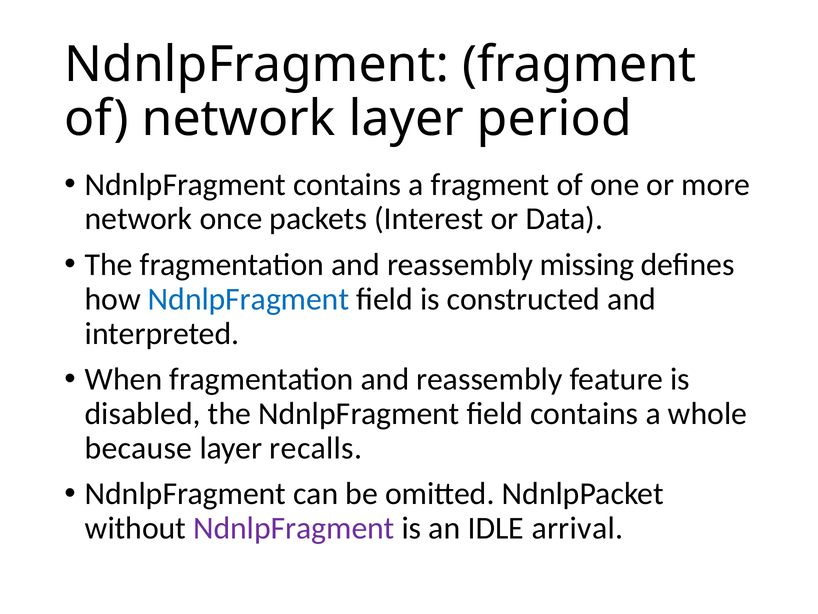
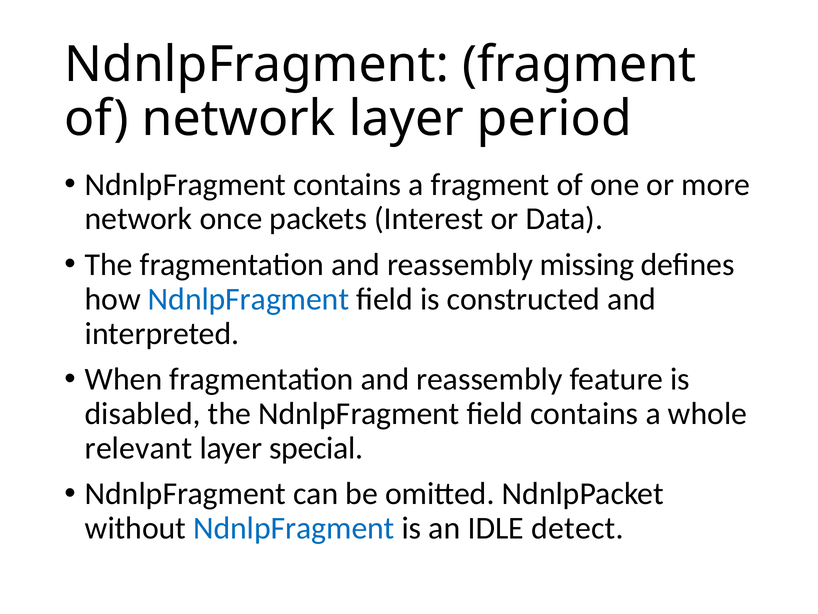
because: because -> relevant (139, 448)
recalls: recalls -> special (316, 448)
NdnlpFragment colour: purple -> blue (294, 528)
arrival: arrival -> detect (577, 528)
